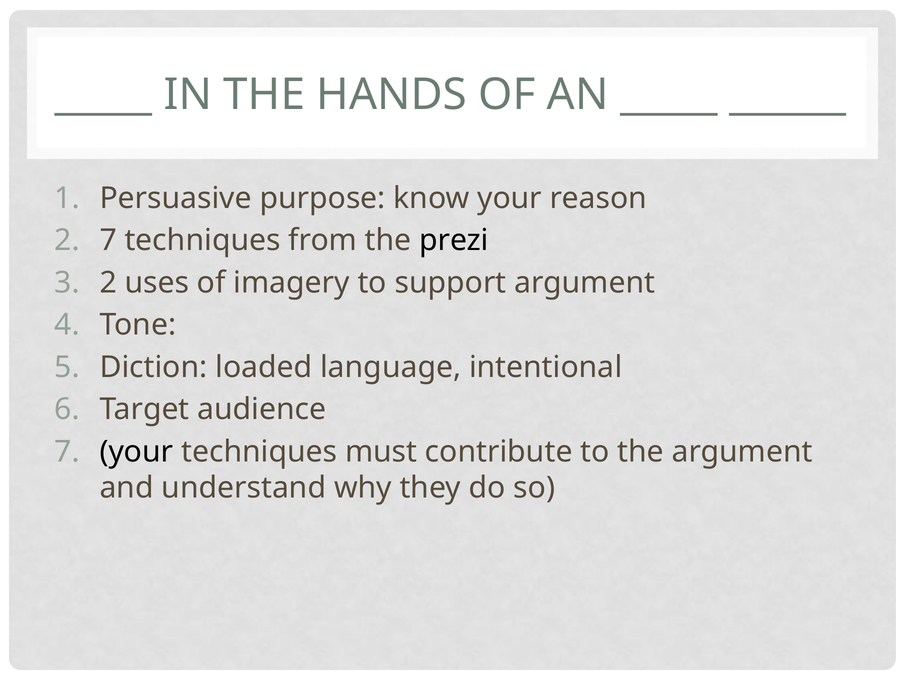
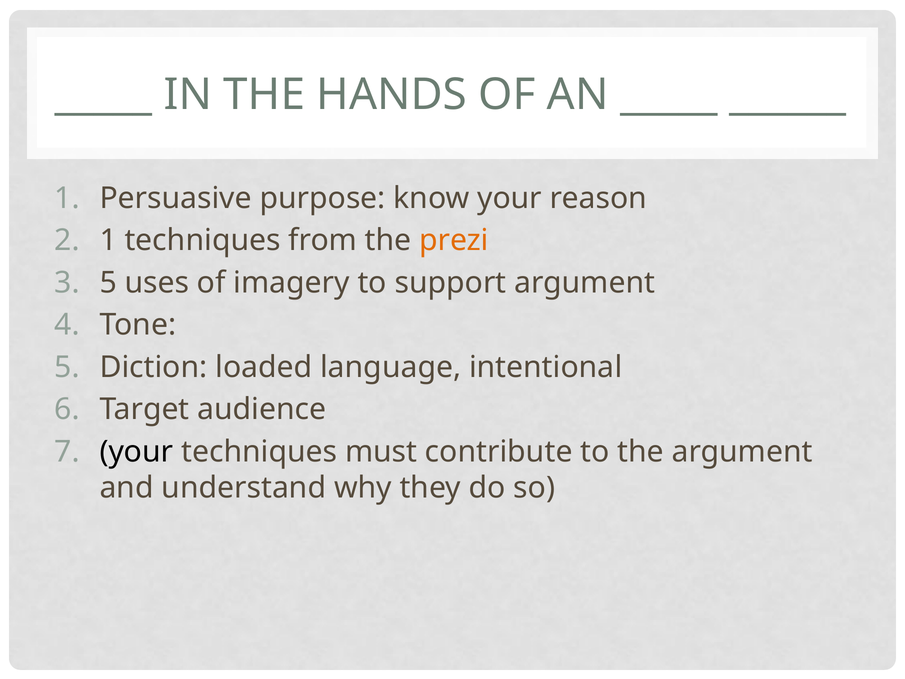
7: 7 -> 1 (108, 240)
prezi colour: black -> orange (454, 240)
3 2: 2 -> 5 (108, 283)
